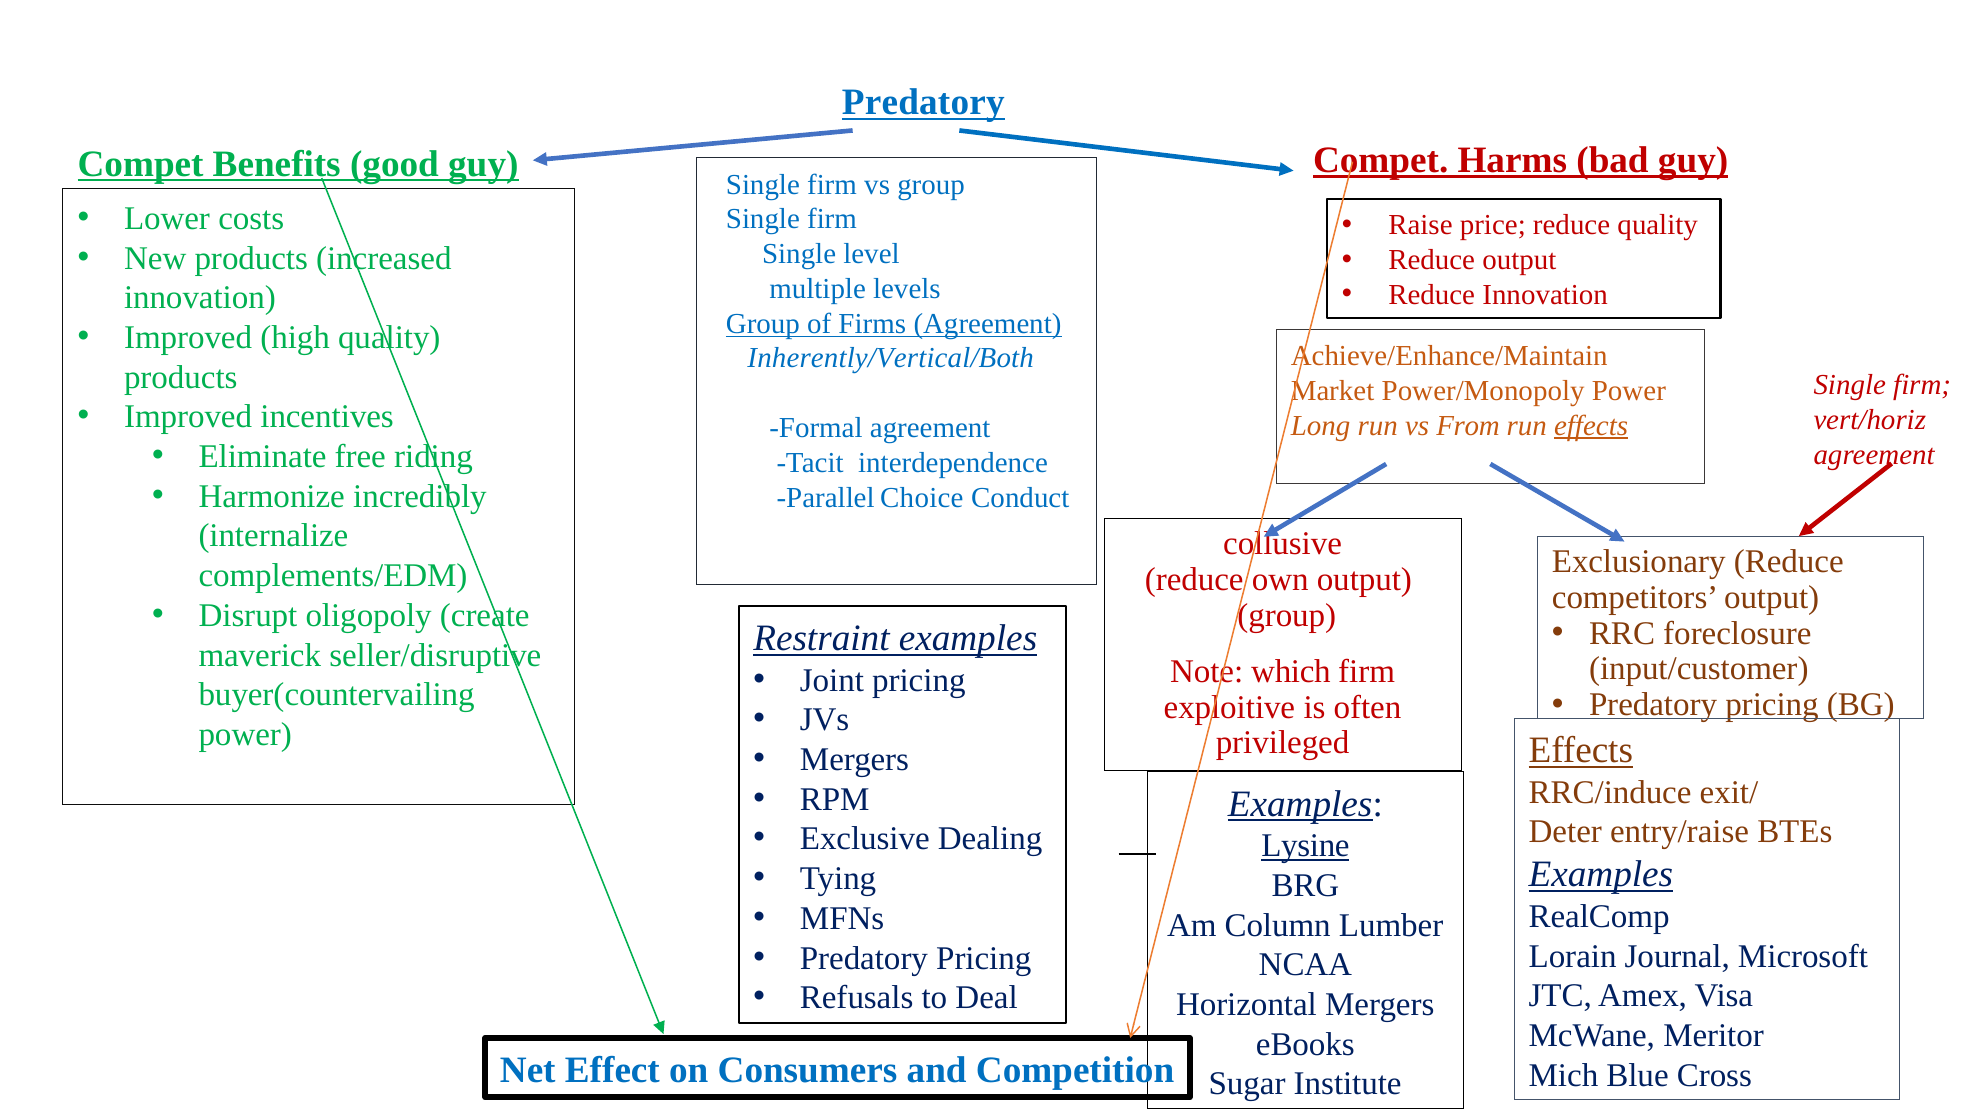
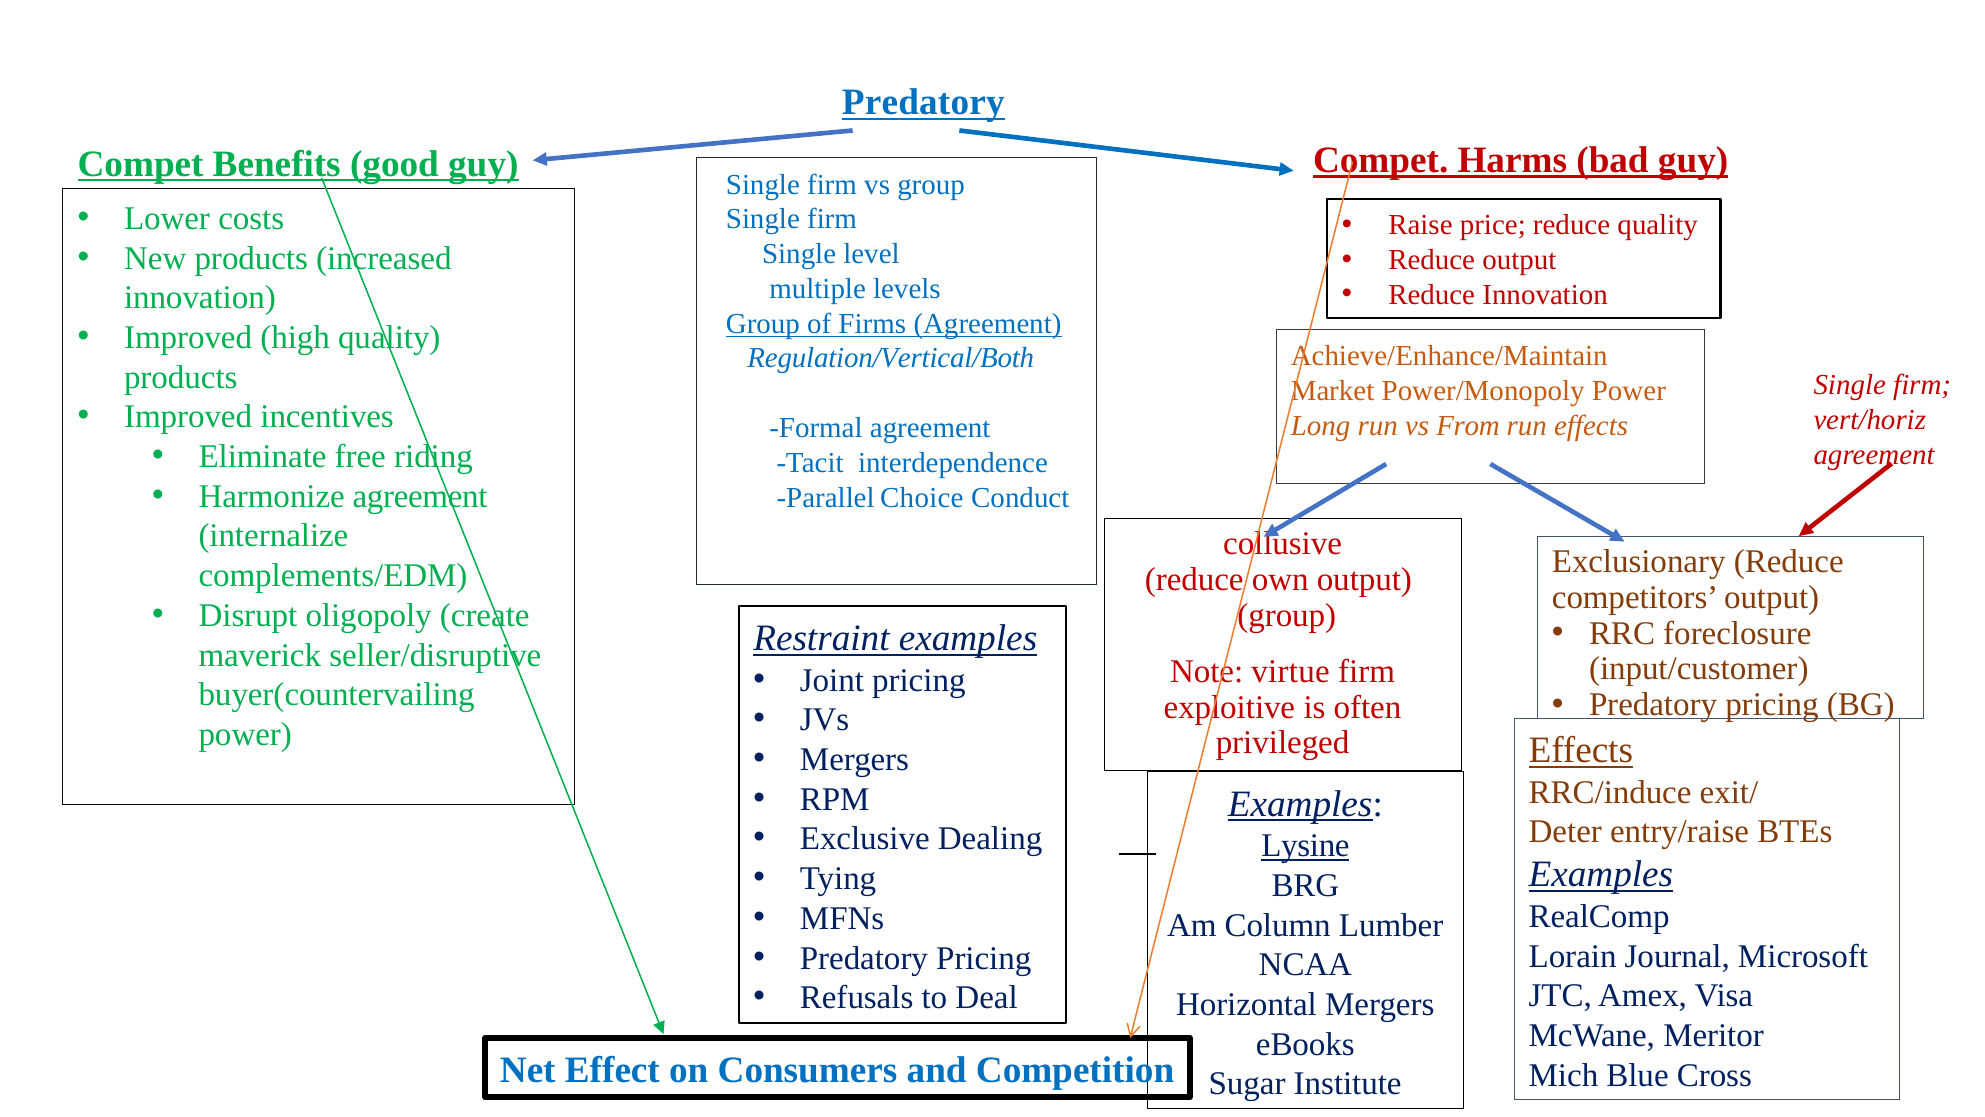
Inherently/Vertical/Both: Inherently/Vertical/Both -> Regulation/Vertical/Both (891, 358)
effects underline: present -> none (1591, 426)
Harmonize incredibly: incredibly -> agreement (420, 496)
which: which -> virtue (1291, 671)
